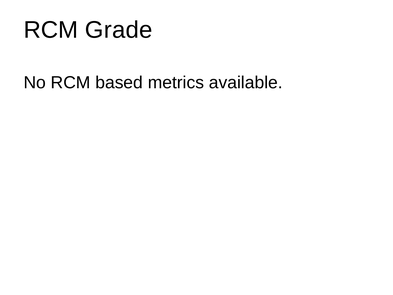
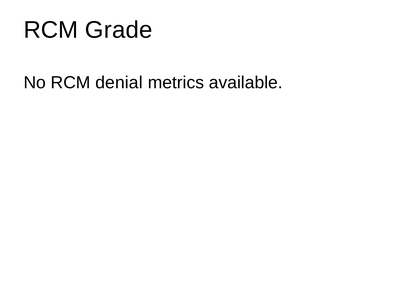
based: based -> denial (119, 82)
